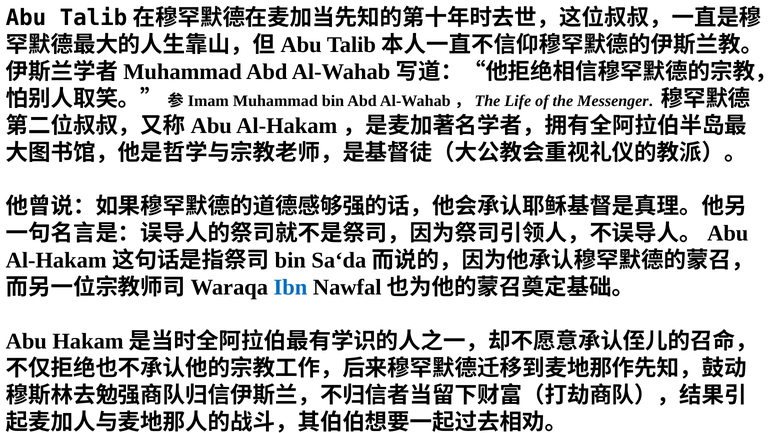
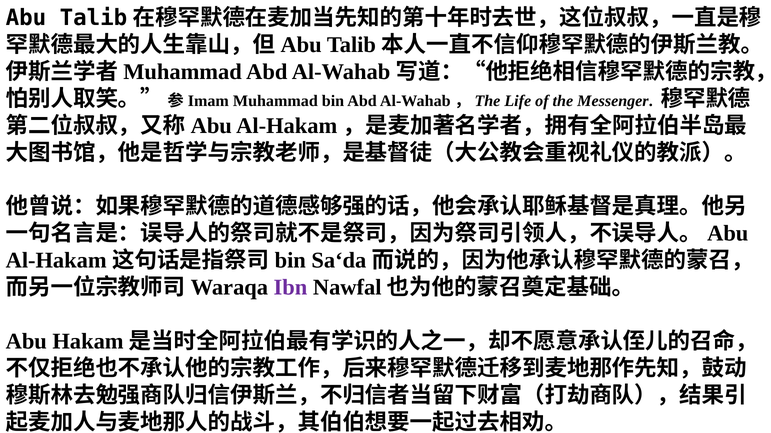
Ibn colour: blue -> purple (290, 288)
